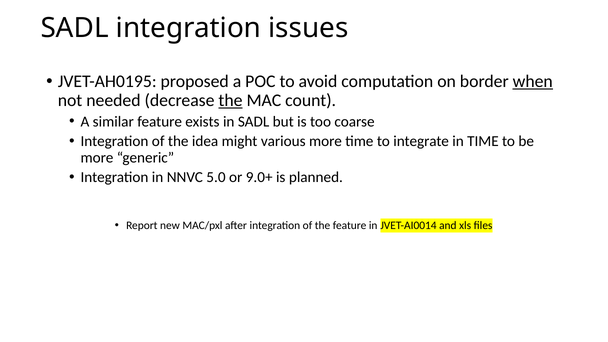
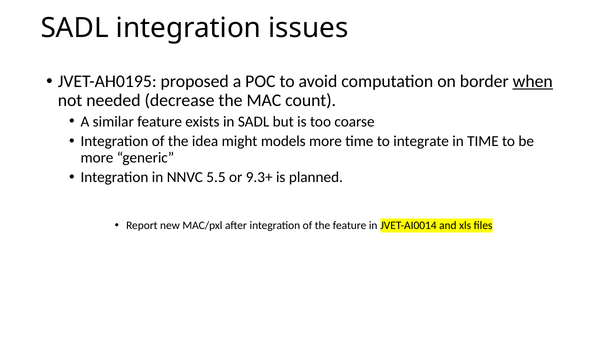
the underline: present -> none (231, 101)
various: various -> models (283, 141)
5.0: 5.0 -> 5.5 (216, 177)
9.0+: 9.0+ -> 9.3+ (259, 177)
